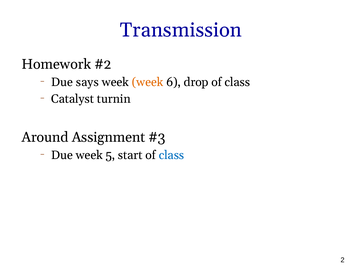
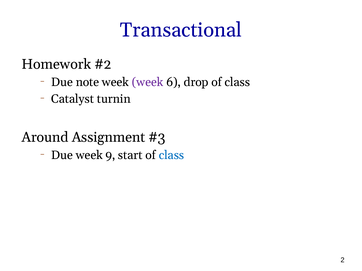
Transmission: Transmission -> Transactional (181, 30)
says: says -> note (87, 82)
week colour: orange -> purple (148, 82)
5: 5 -> 9 (110, 156)
